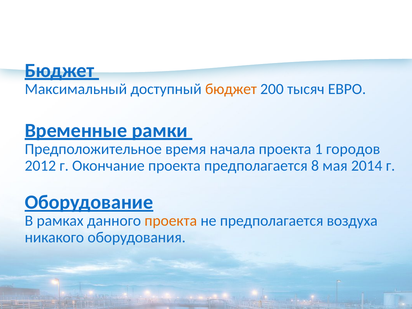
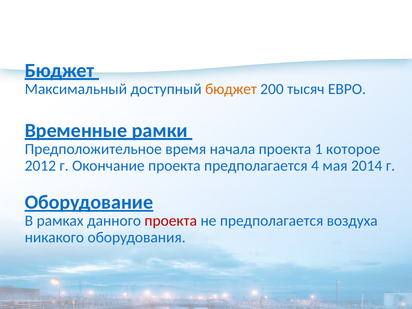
городов: городов -> которое (353, 149)
8: 8 -> 4 (315, 166)
проекта colour: orange -> red (171, 221)
